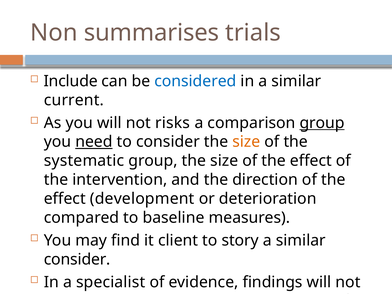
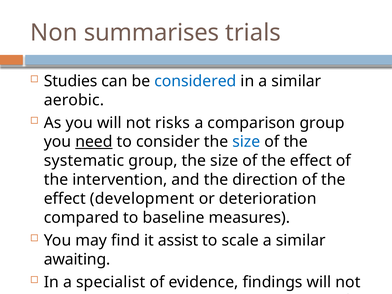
Include: Include -> Studies (71, 81)
current: current -> aerobic (74, 100)
group underline: present -> none (322, 123)
size colour: orange -> blue (246, 142)
client: client -> assist (178, 240)
story: story -> scale (240, 240)
consider: consider -> awaiting (77, 259)
